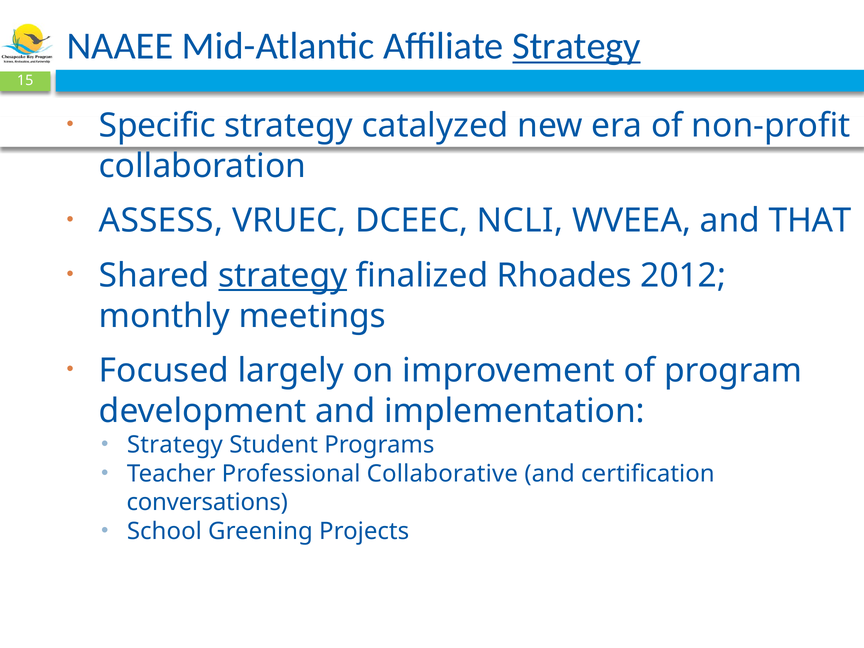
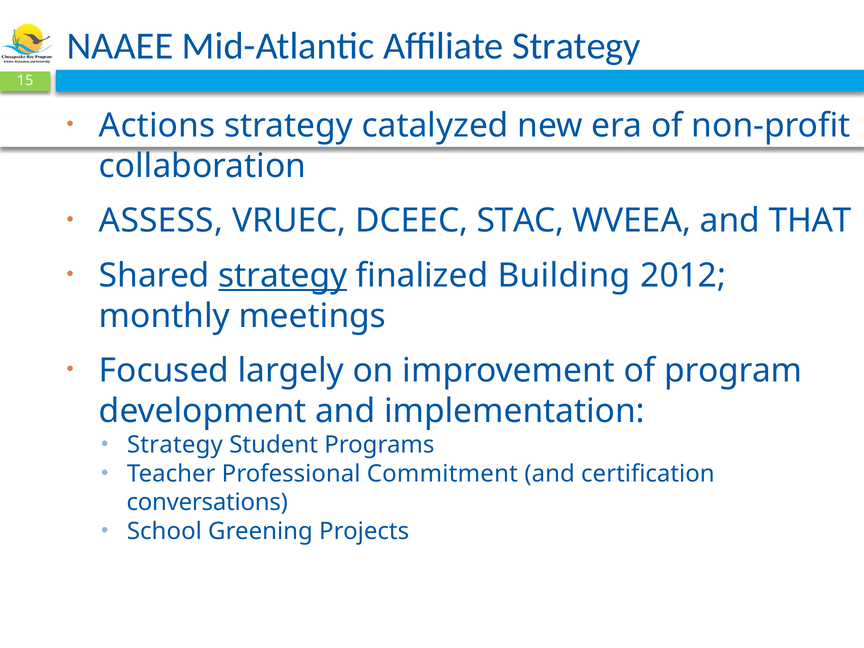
Strategy underline: present -> none (576, 46)
Specific: Specific -> Actions (157, 126)
NCLI: NCLI -> STAC (520, 221)
Rhoades: Rhoades -> Building (564, 276)
Collaborative: Collaborative -> Commitment (442, 474)
